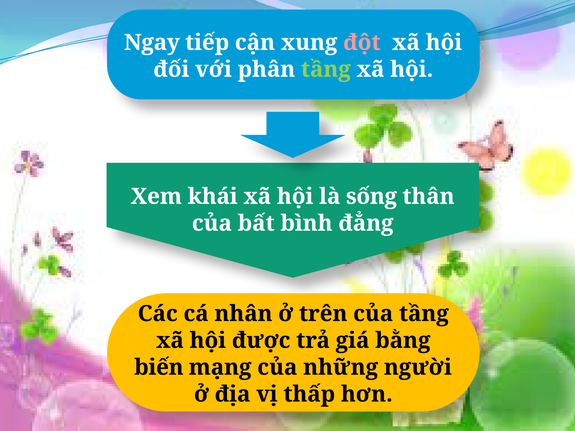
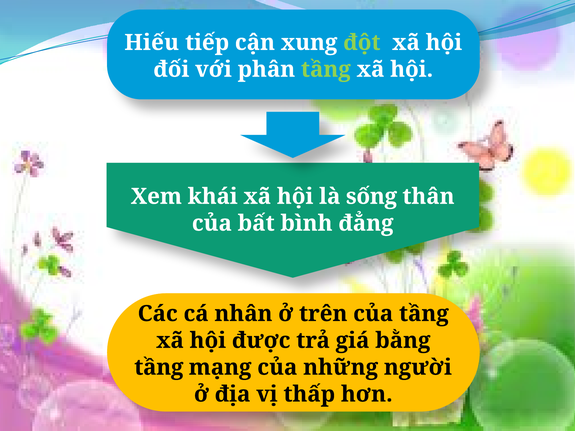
Ngay: Ngay -> Hiếu (152, 43)
đột colour: pink -> light green (362, 43)
biến: biến -> tầng (159, 368)
